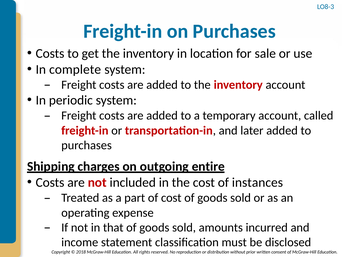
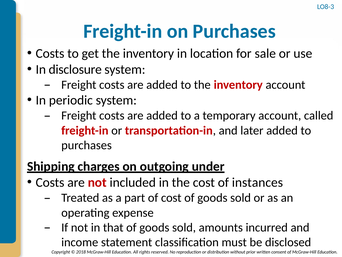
complete: complete -> disclosure (75, 69)
entire: entire -> under (208, 166)
